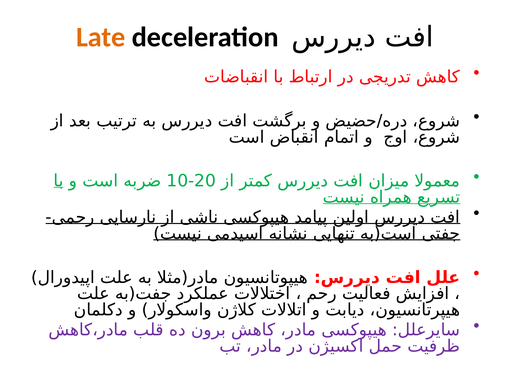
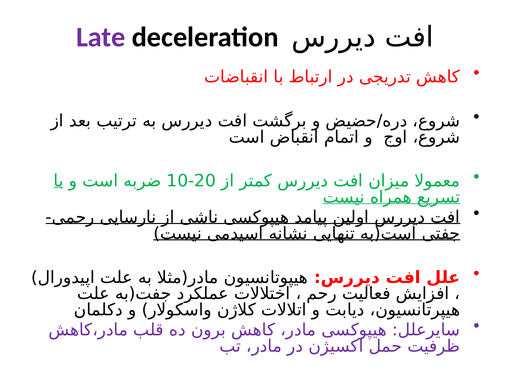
Late colour: orange -> purple (101, 37)
